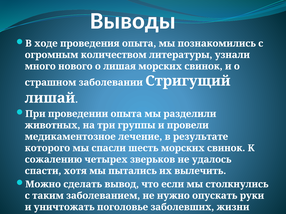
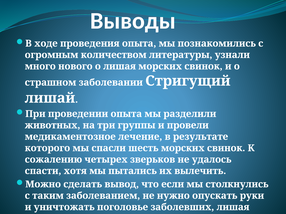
заболевших жизни: жизни -> лишая (233, 208)
